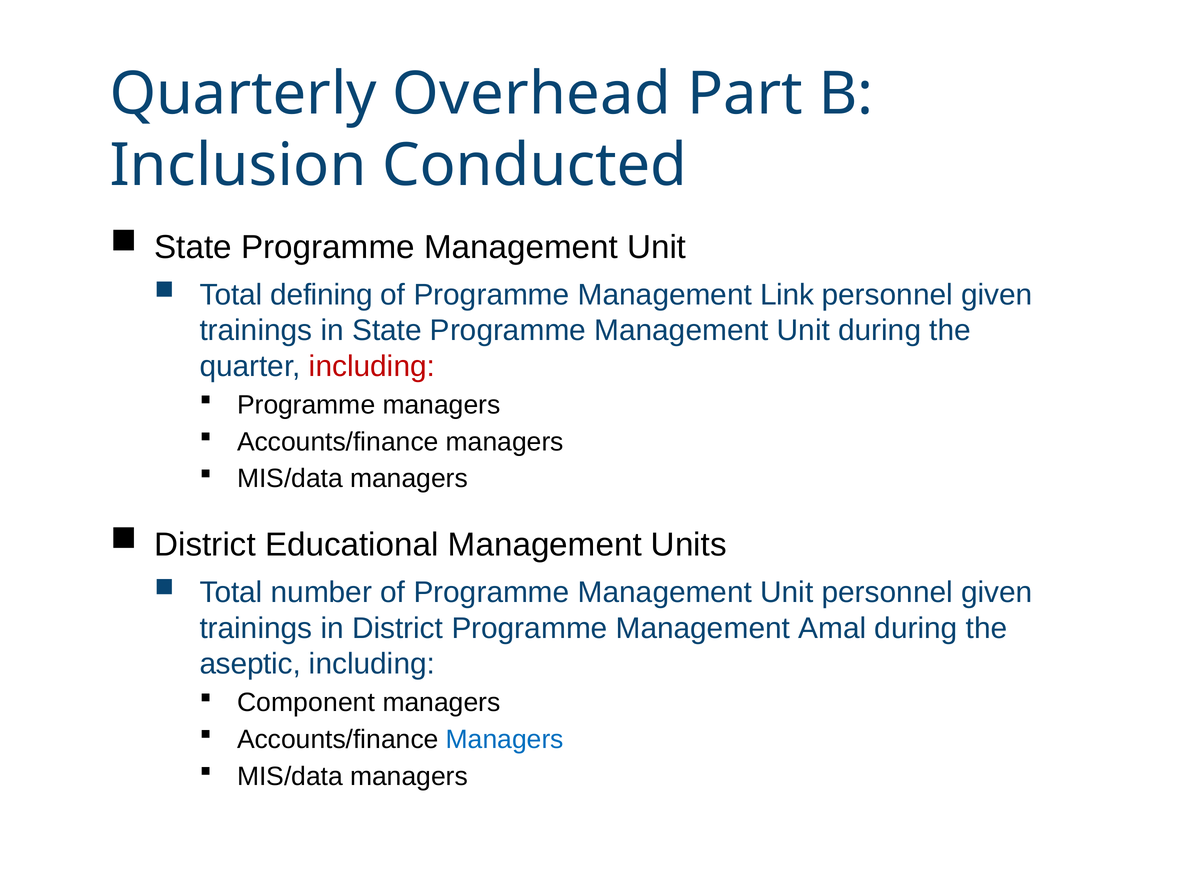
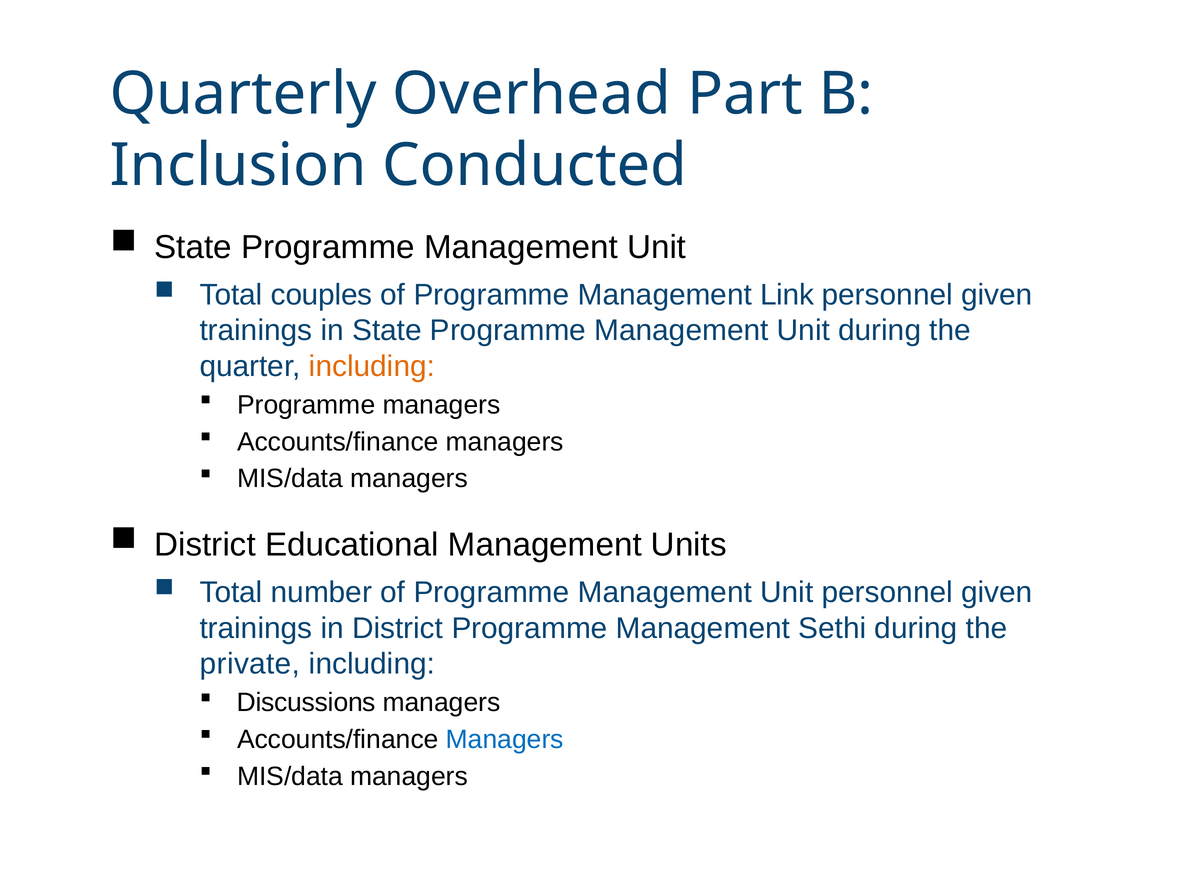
defining: defining -> couples (322, 295)
including colour: red -> orange (372, 367)
Amal: Amal -> Sethi (832, 628)
aseptic: aseptic -> private (250, 664)
Component: Component -> Discussions (306, 703)
